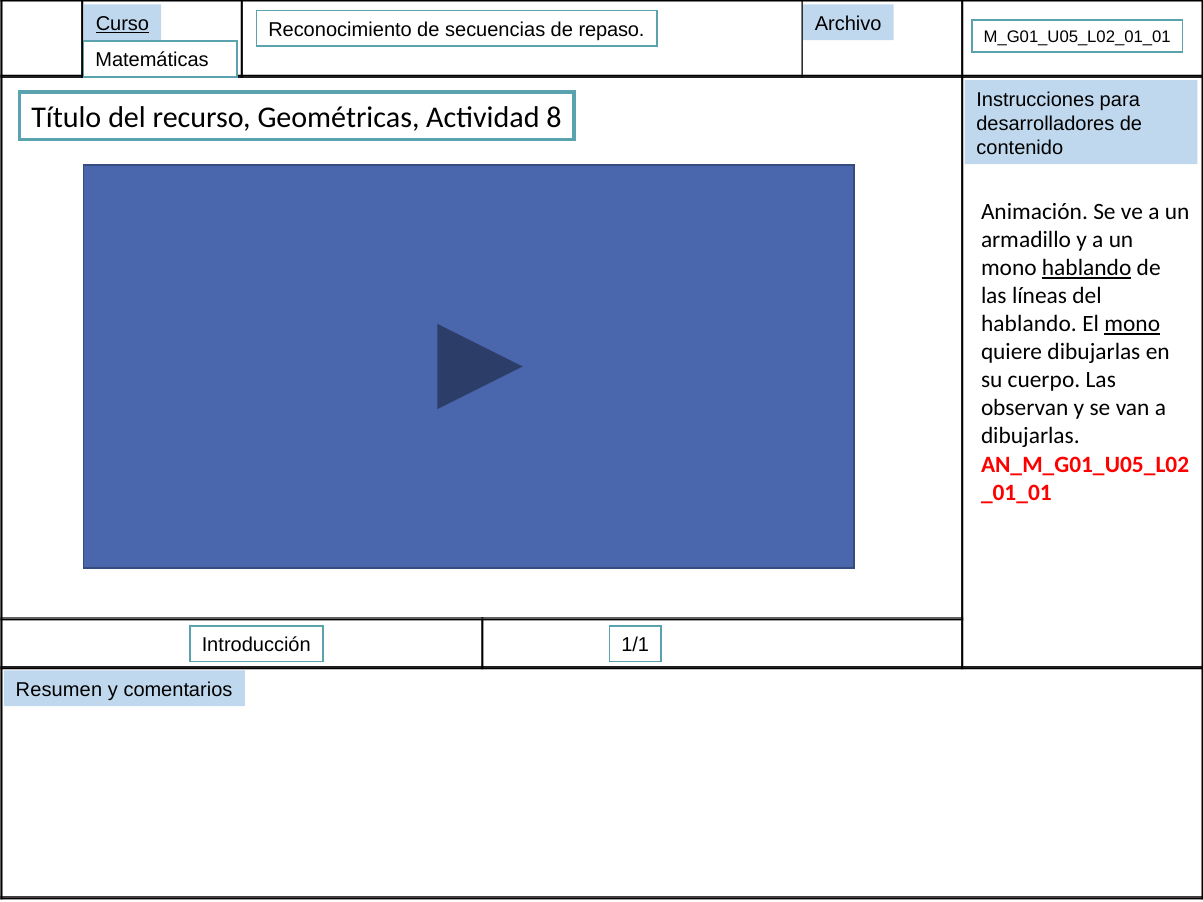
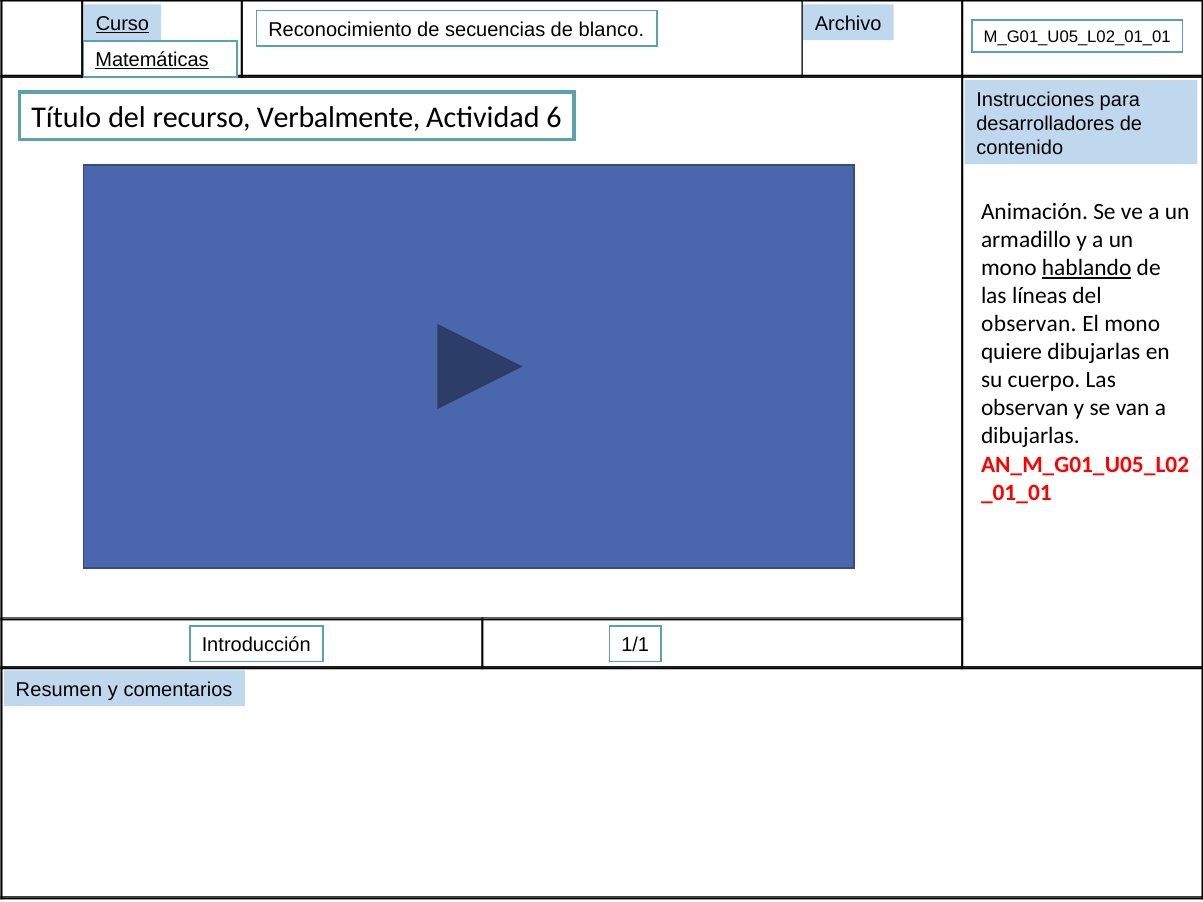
repaso: repaso -> blanco (611, 30)
Matemáticas underline: none -> present (152, 60)
Geométricas: Geométricas -> Verbalmente (339, 118)
8: 8 -> 6 (554, 118)
hablando: hablando -> observan (1029, 324)
mono underline: present -> none (1132, 324)
